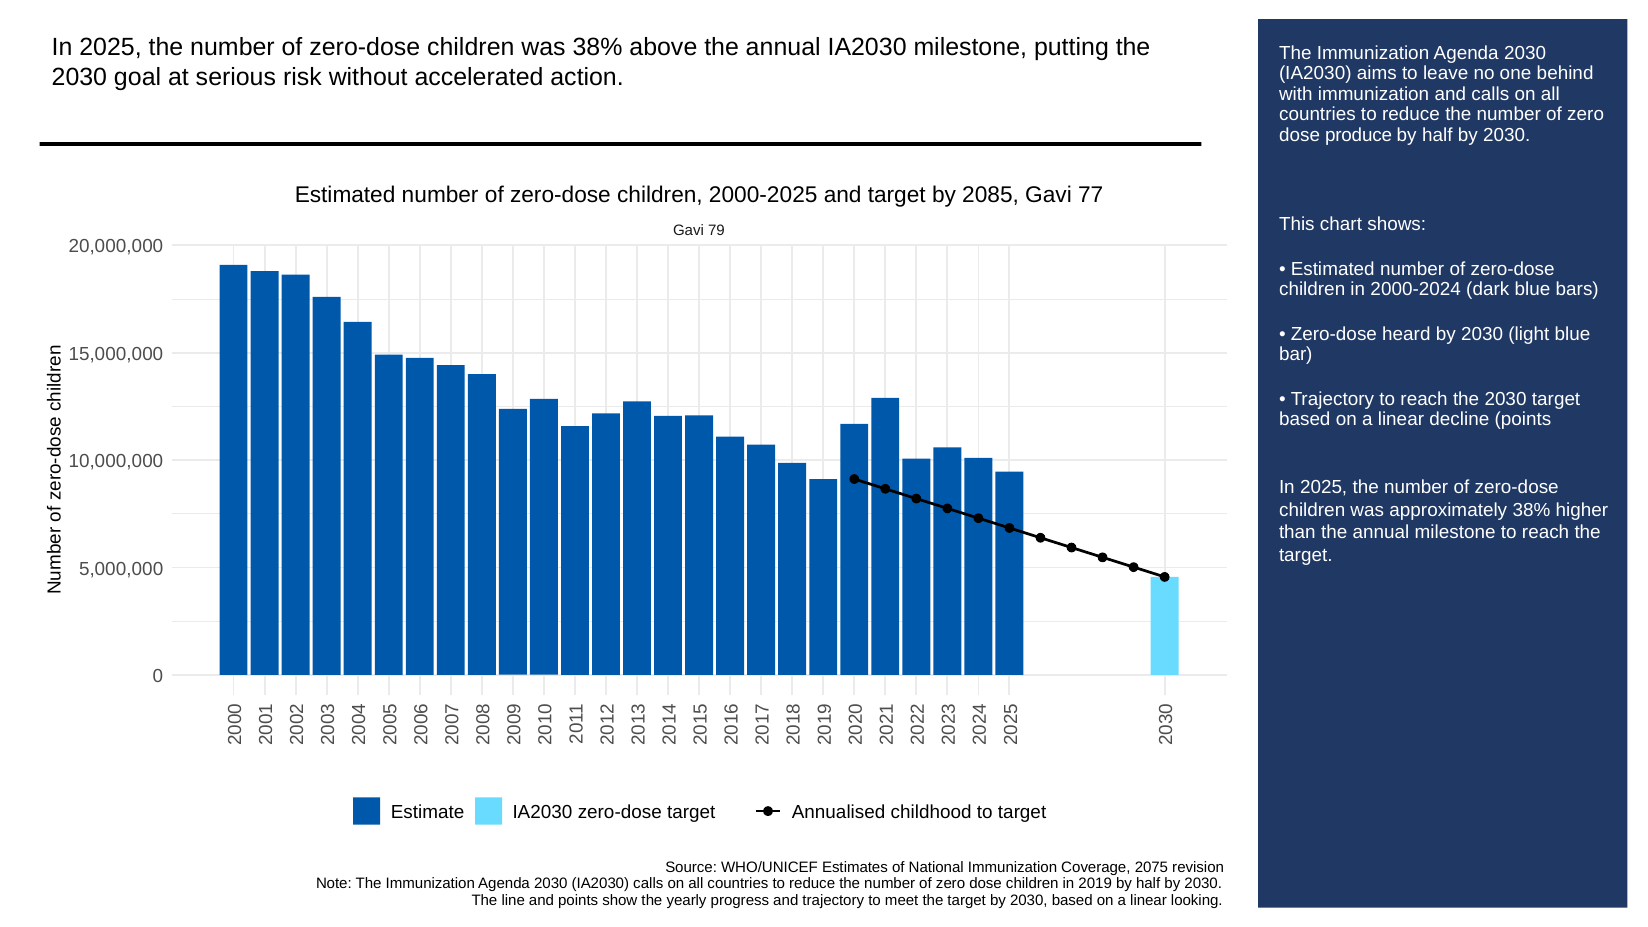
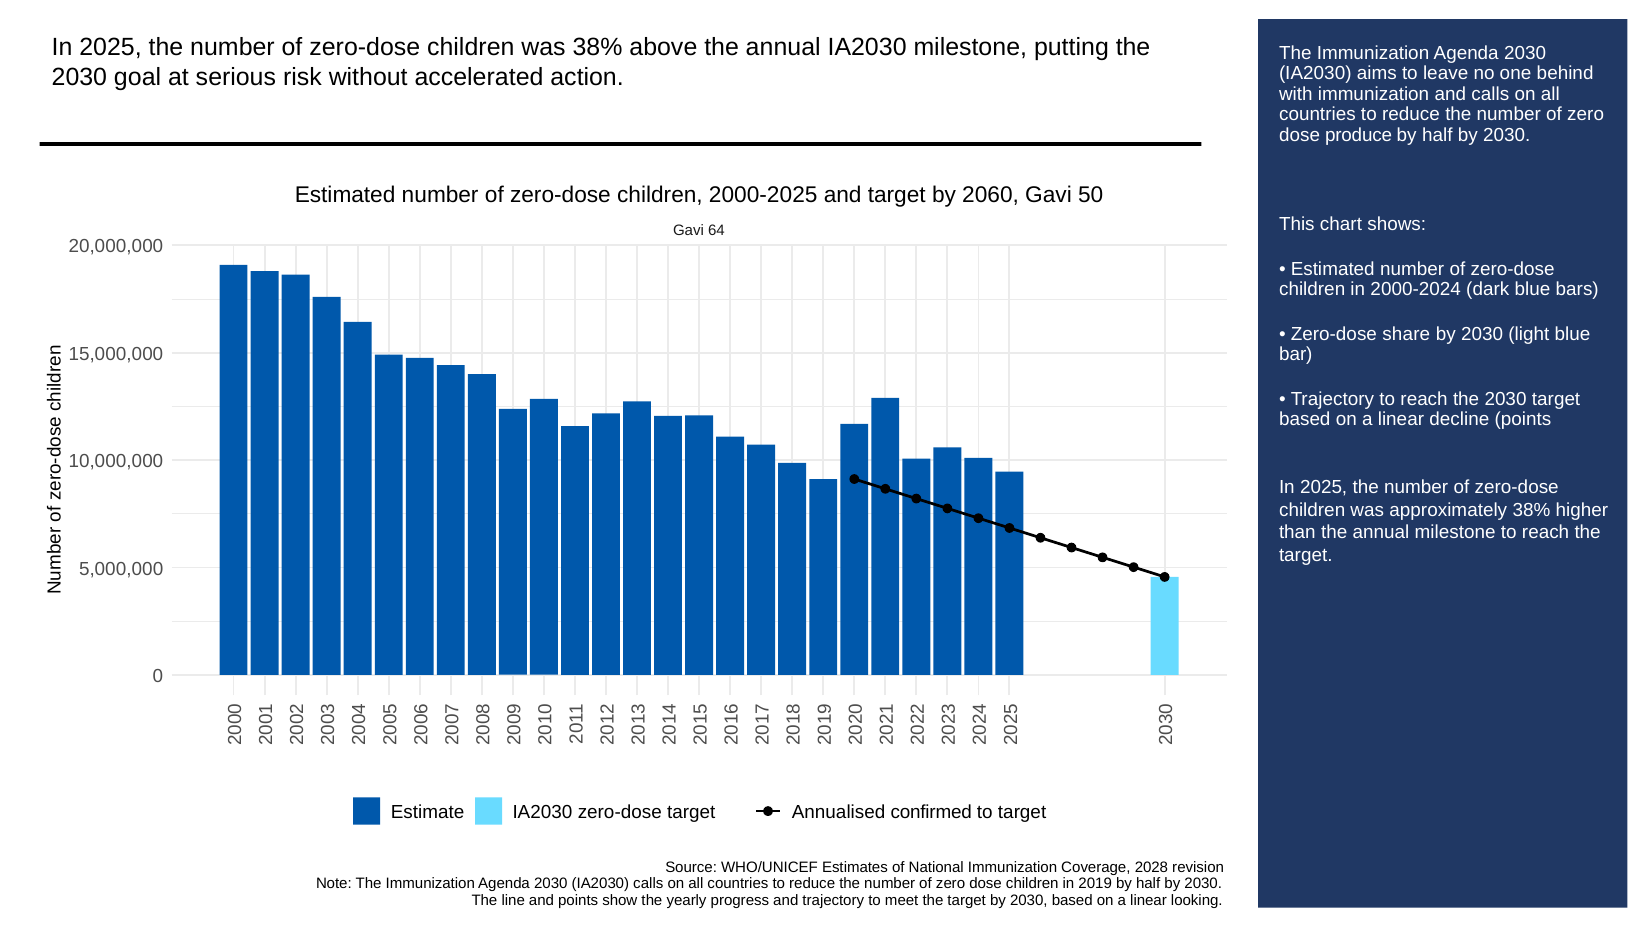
2085: 2085 -> 2060 (991, 195)
77: 77 -> 50 (1091, 195)
79: 79 -> 64 (717, 231)
heard: heard -> share (1406, 334)
childhood: childhood -> confirmed (931, 812)
2075: 2075 -> 2028 (1151, 867)
